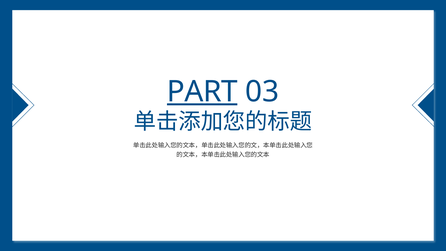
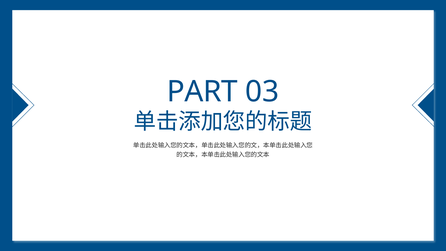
PART underline: present -> none (202, 92)
